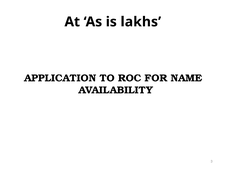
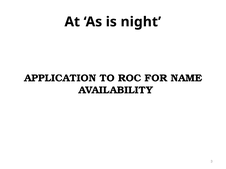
lakhs: lakhs -> night (141, 22)
